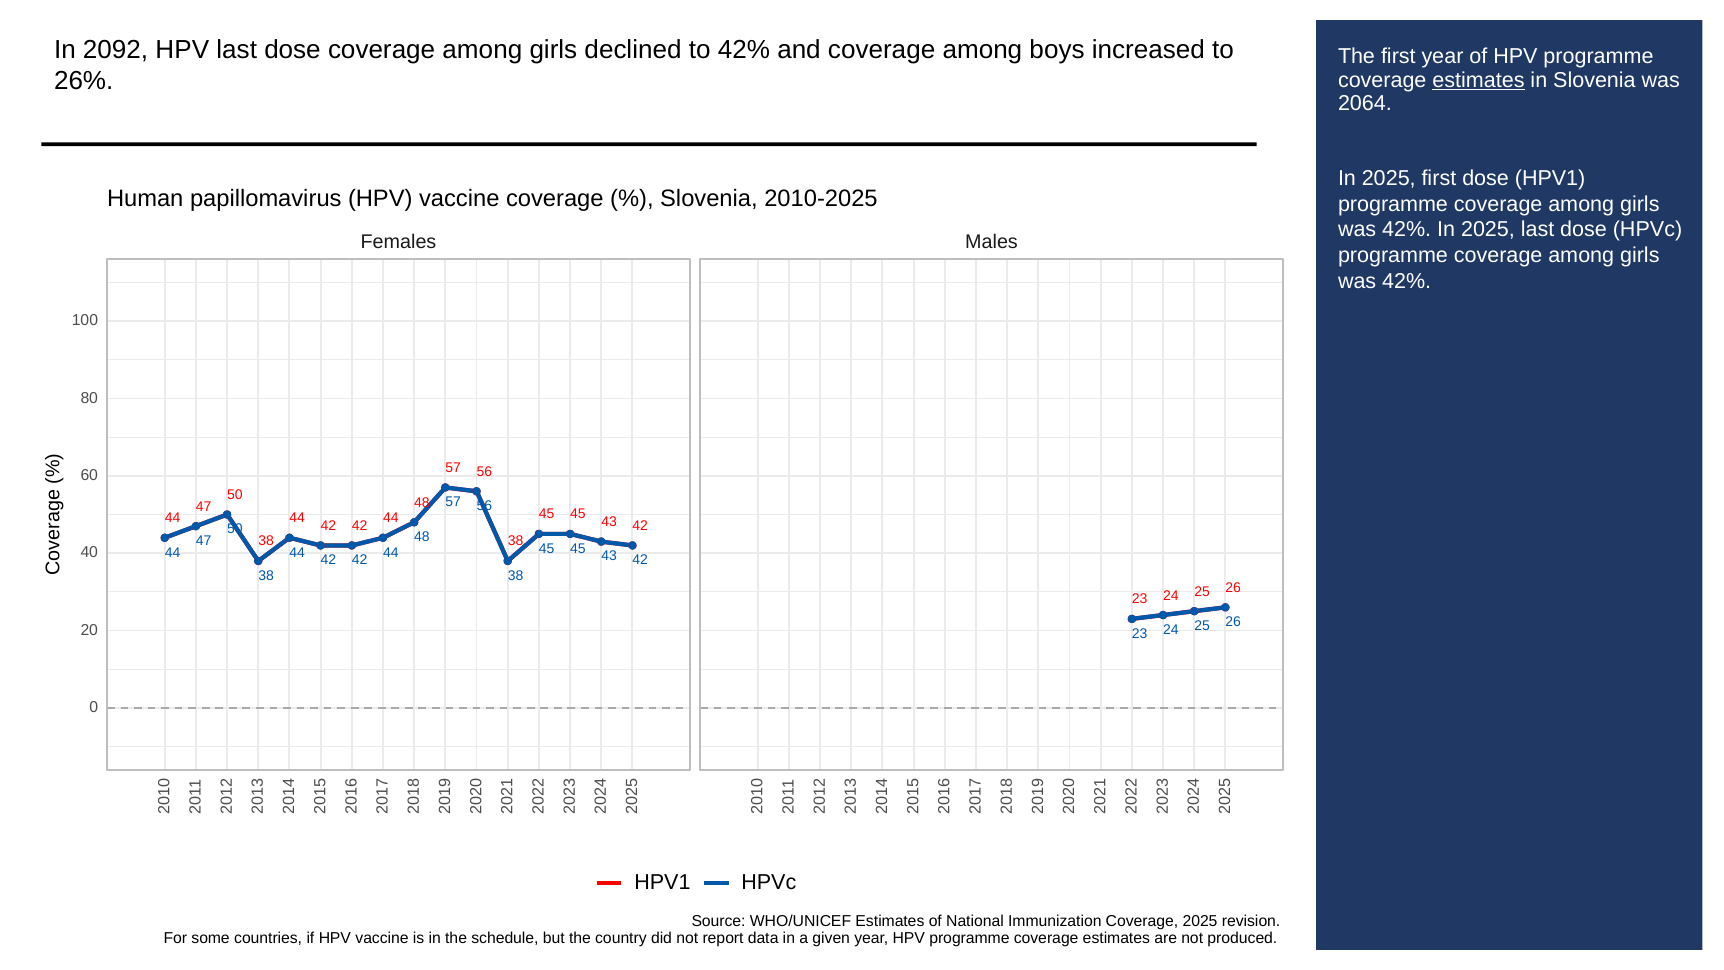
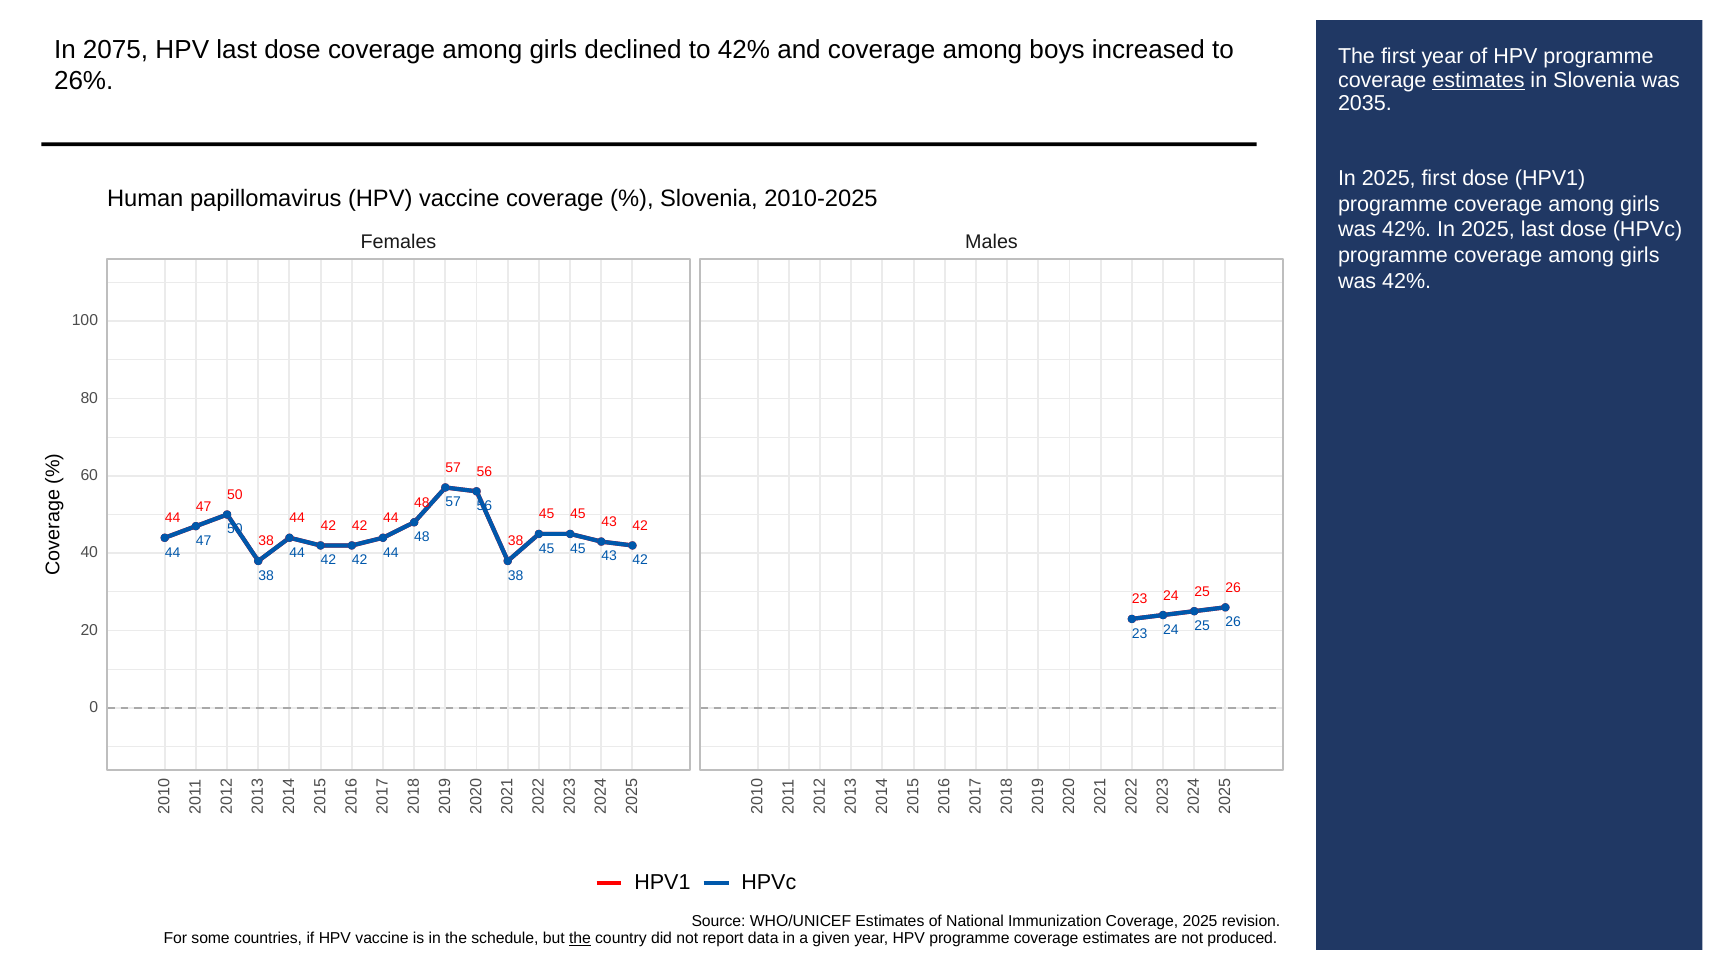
2092: 2092 -> 2075 (116, 50)
2064: 2064 -> 2035 (1365, 103)
the underline: none -> present (580, 938)
